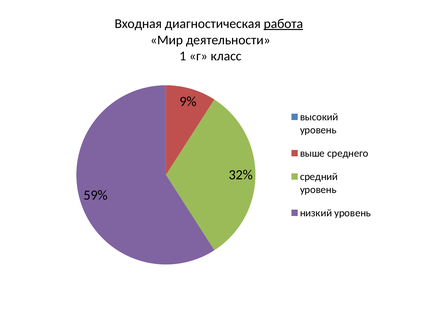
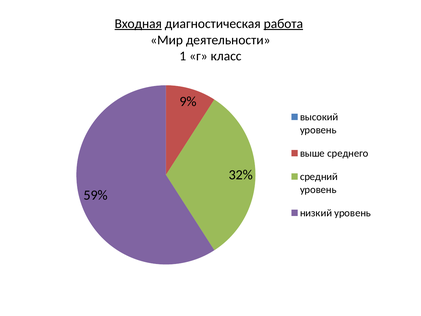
Входная underline: none -> present (138, 24)
